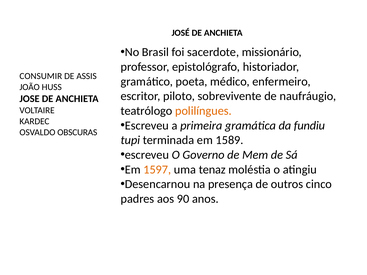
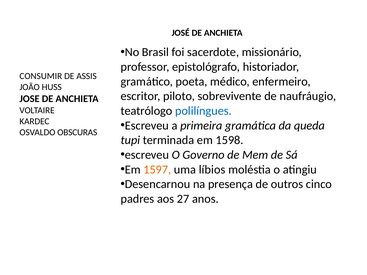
polilíngues colour: orange -> blue (203, 111)
fundiu: fundiu -> queda (309, 126)
1589: 1589 -> 1598 (230, 140)
tenaz: tenaz -> líbios (212, 170)
90: 90 -> 27 (183, 199)
